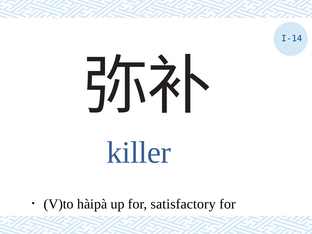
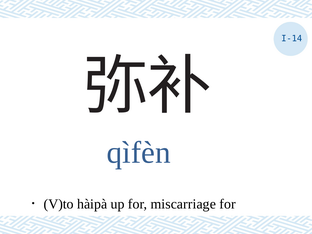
killer: killer -> qìfèn (139, 152)
satisfactory: satisfactory -> miscarriage (183, 204)
